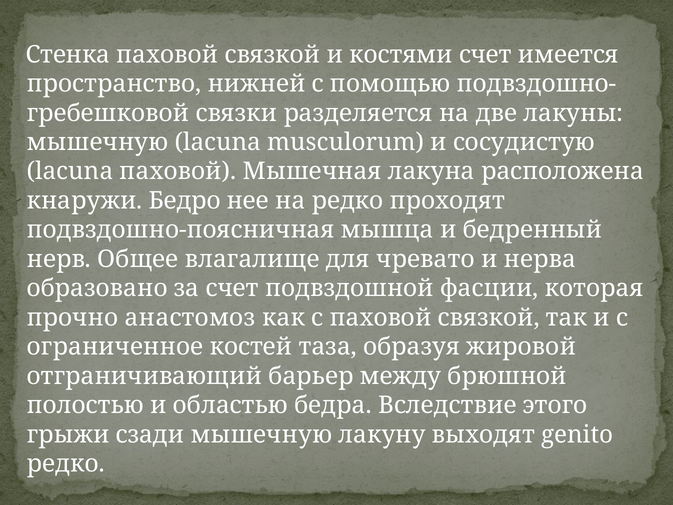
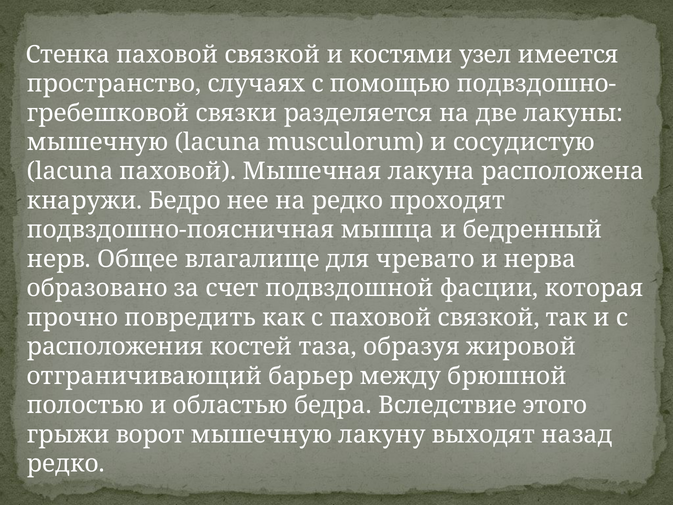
костями счет: счет -> узел (485, 54)
нижней: нижней -> случаях (256, 84)
анастомоз: анастомоз -> повредить (190, 318)
ограниченное: ограниченное -> расположения (115, 347)
сзади: сзади -> ворот (150, 434)
genito: genito -> назад (577, 434)
